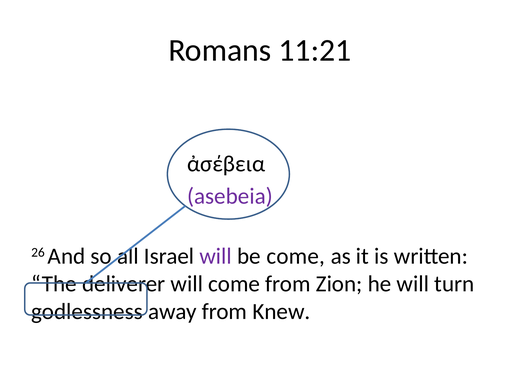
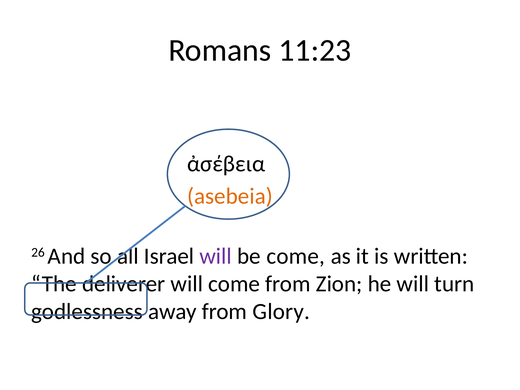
11:21: 11:21 -> 11:23 (315, 50)
asebeia colour: purple -> orange (230, 196)
Knew: Knew -> Glory (281, 312)
